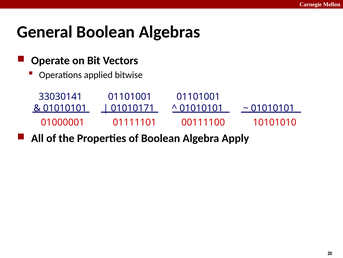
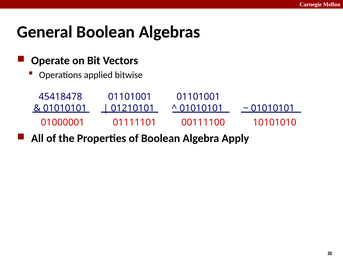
33030141: 33030141 -> 45418478 (60, 96)
01010171: 01010171 -> 01210101 (133, 108)
